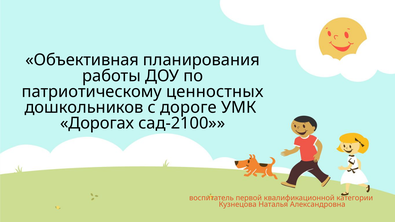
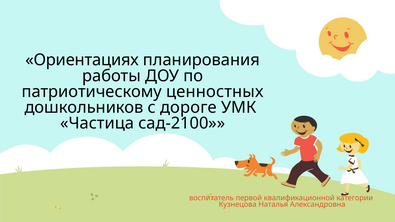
Объективная: Объективная -> Ориентациях (82, 60)
Дорогах: Дорогах -> Частица (97, 123)
